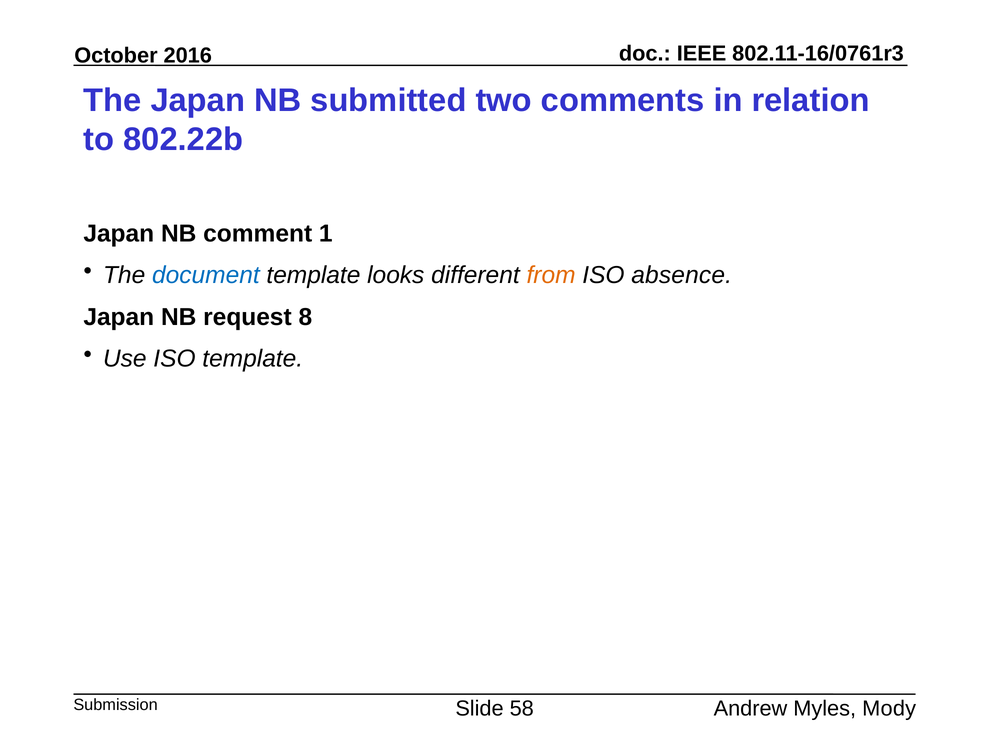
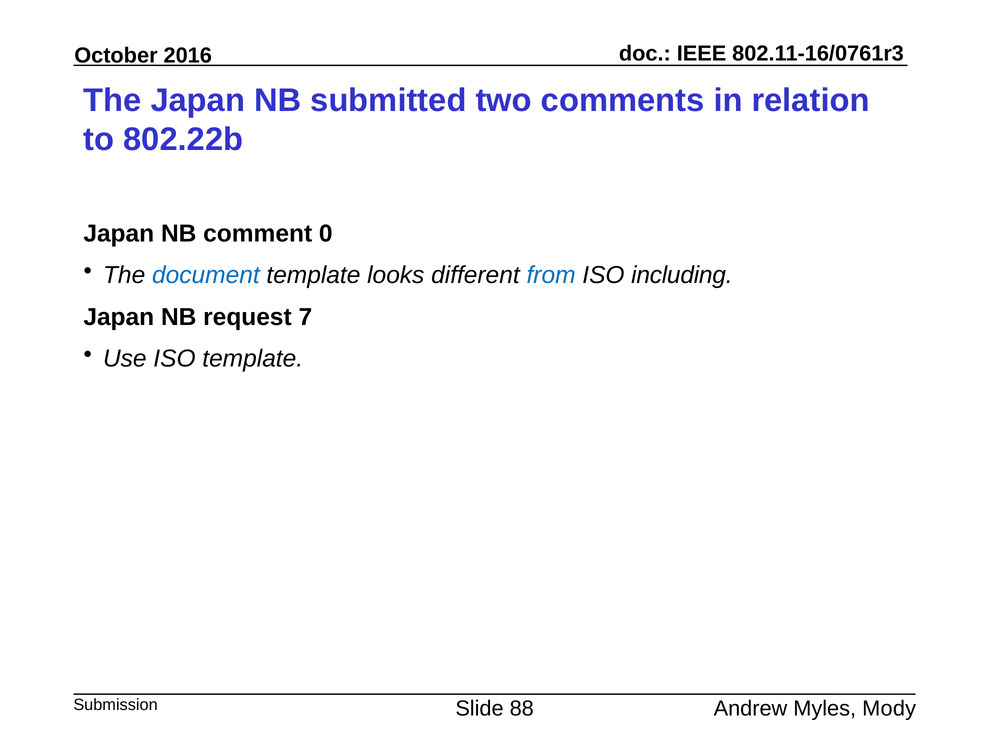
1: 1 -> 0 (326, 234)
from colour: orange -> blue (551, 276)
absence: absence -> including (682, 276)
8: 8 -> 7 (305, 317)
58: 58 -> 88 (522, 709)
